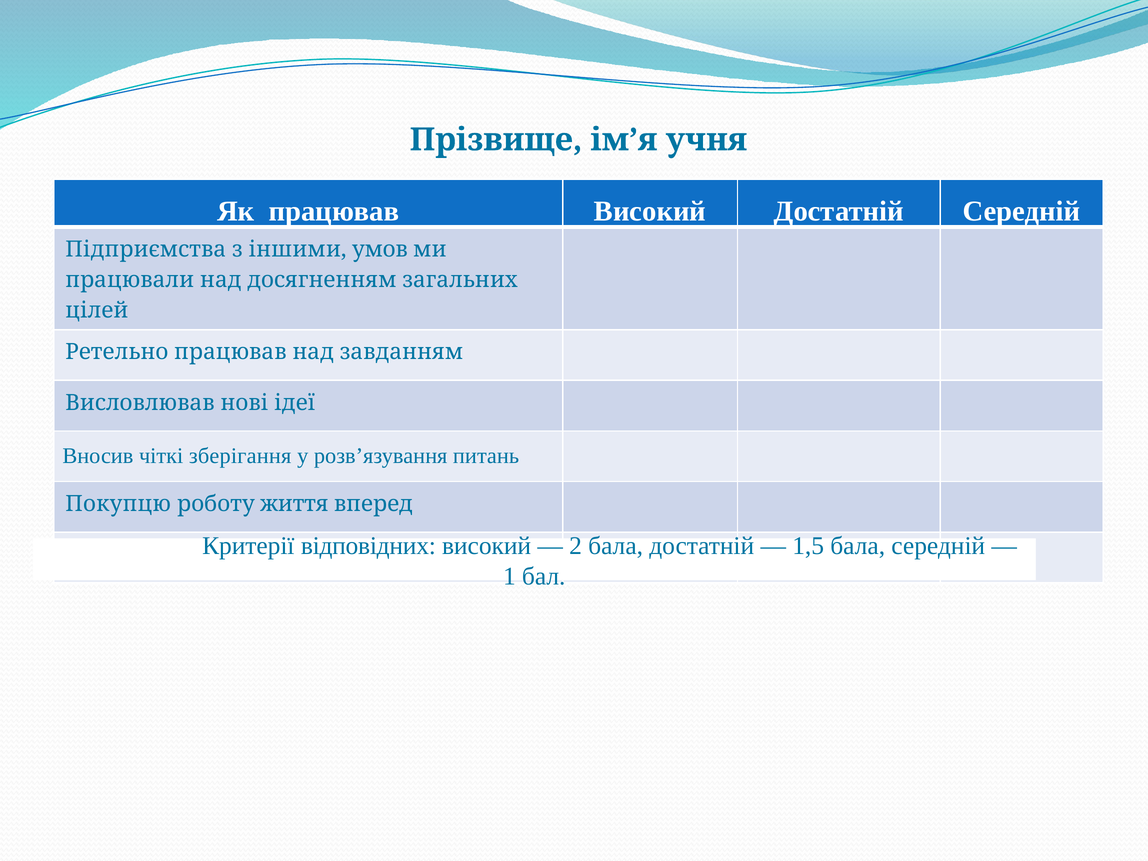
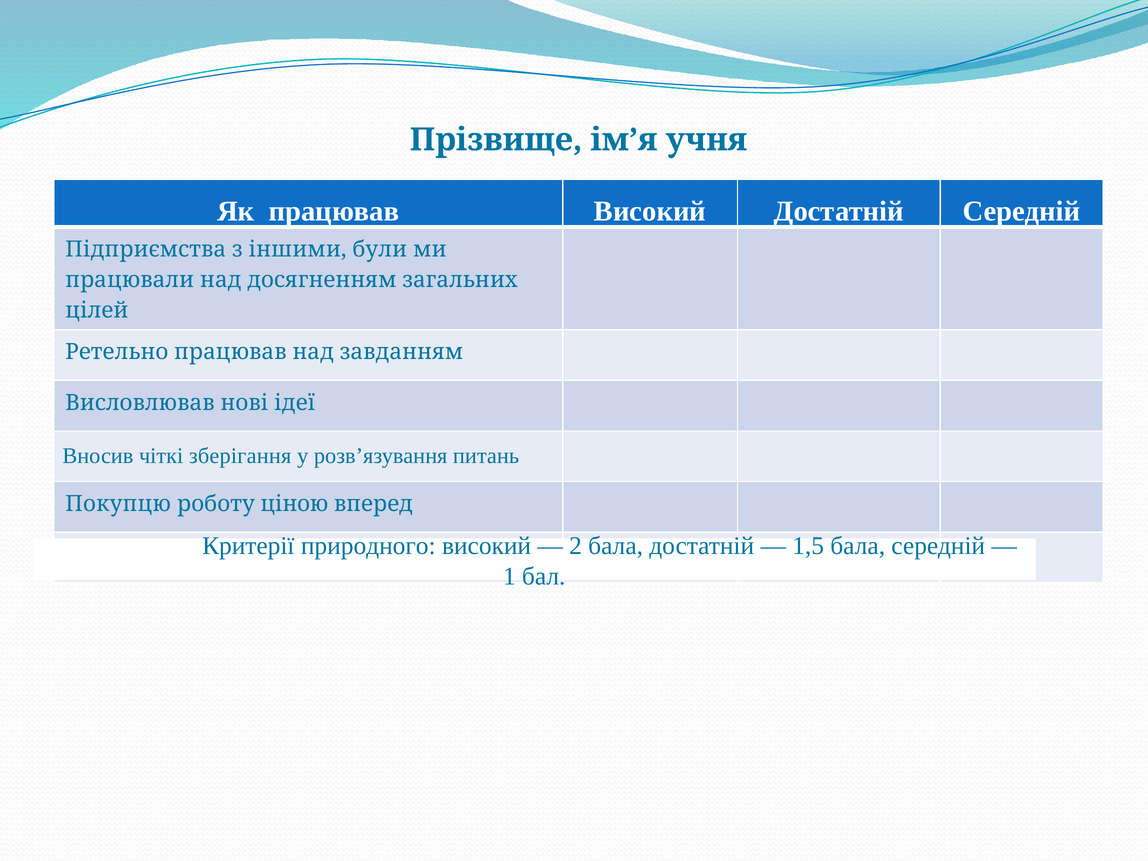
умов: умов -> були (380, 249)
життя: життя -> ціною (294, 504)
відповідних: відповідних -> природного (368, 546)
